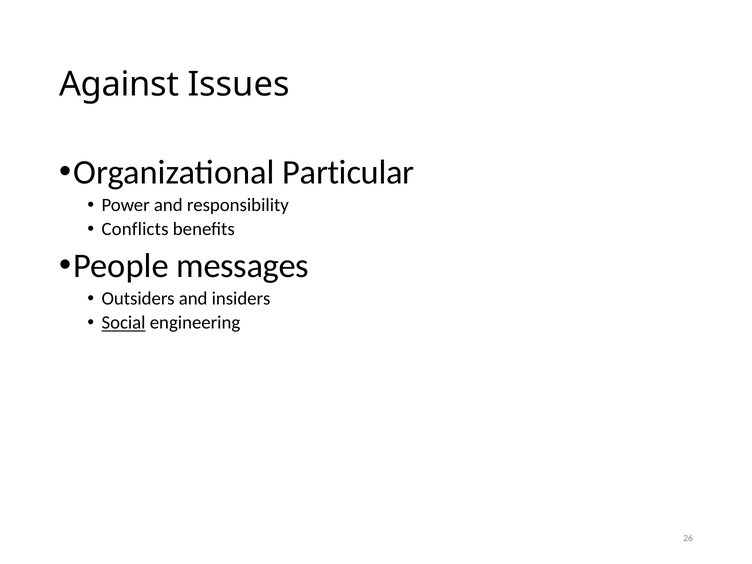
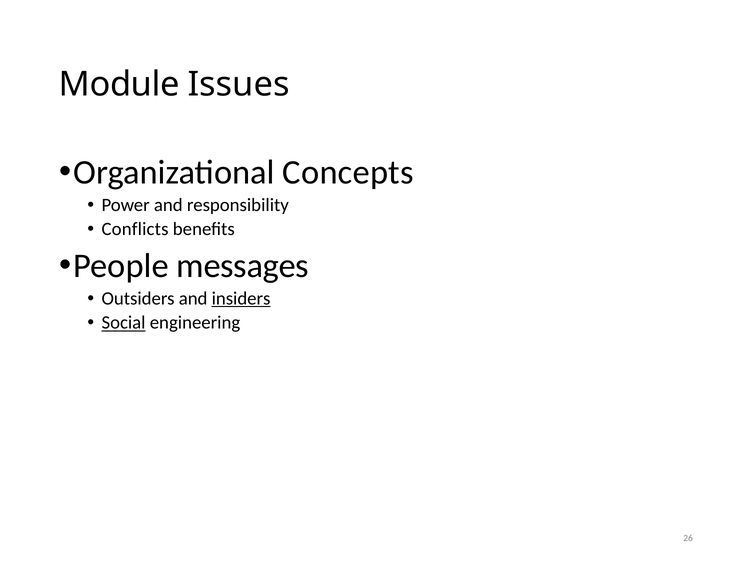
Against: Against -> Module (119, 84)
Particular: Particular -> Concepts (348, 172)
insiders underline: none -> present (241, 299)
